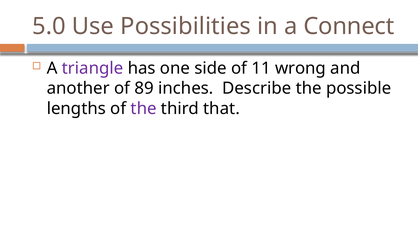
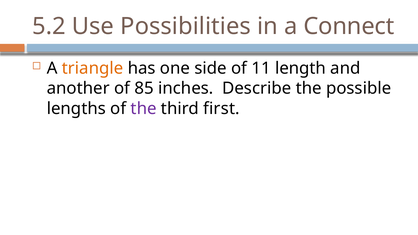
5.0: 5.0 -> 5.2 (49, 26)
triangle colour: purple -> orange (93, 68)
wrong: wrong -> length (300, 68)
89: 89 -> 85 (144, 88)
that: that -> first (221, 109)
